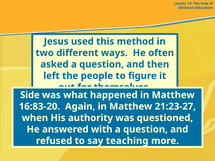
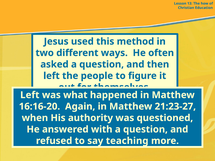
Side: Side -> Left (30, 95)
16:83-20: 16:83-20 -> 16:16-20 (39, 107)
